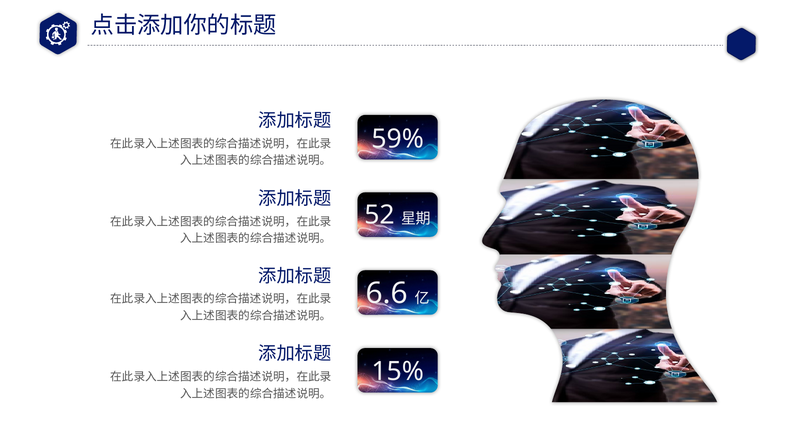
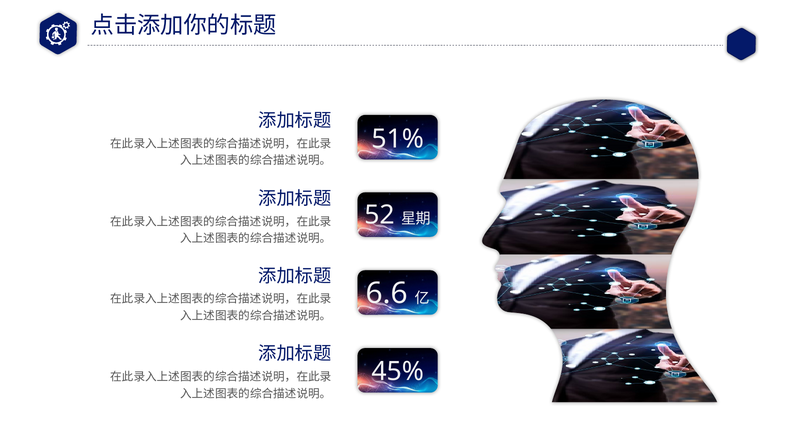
59%: 59% -> 51% (398, 139)
15%: 15% -> 45% (398, 372)
